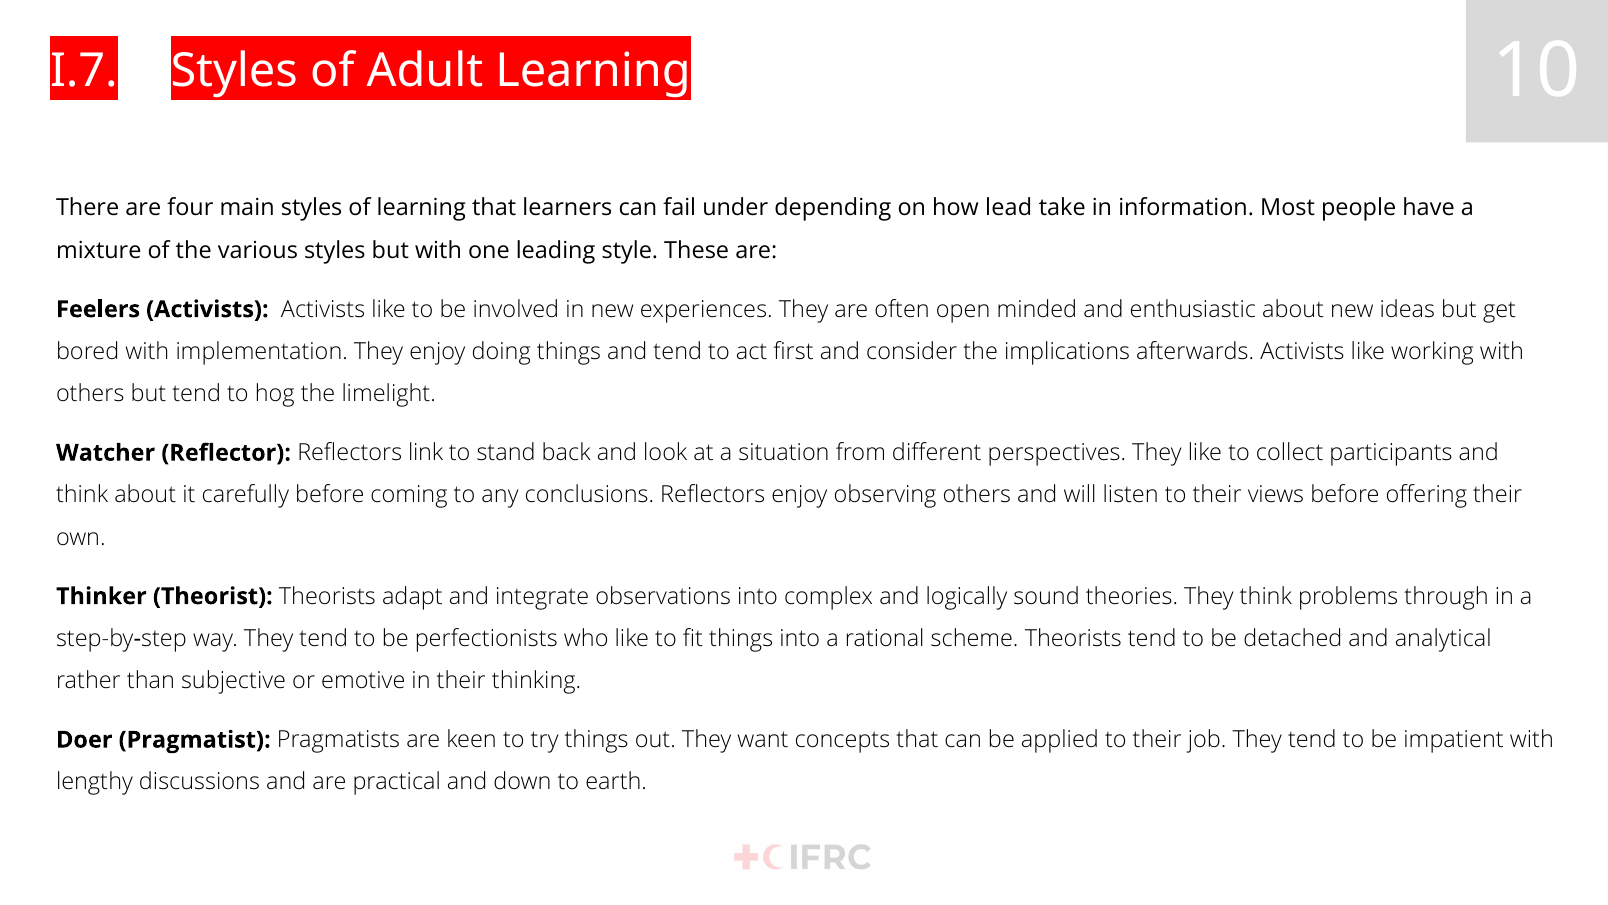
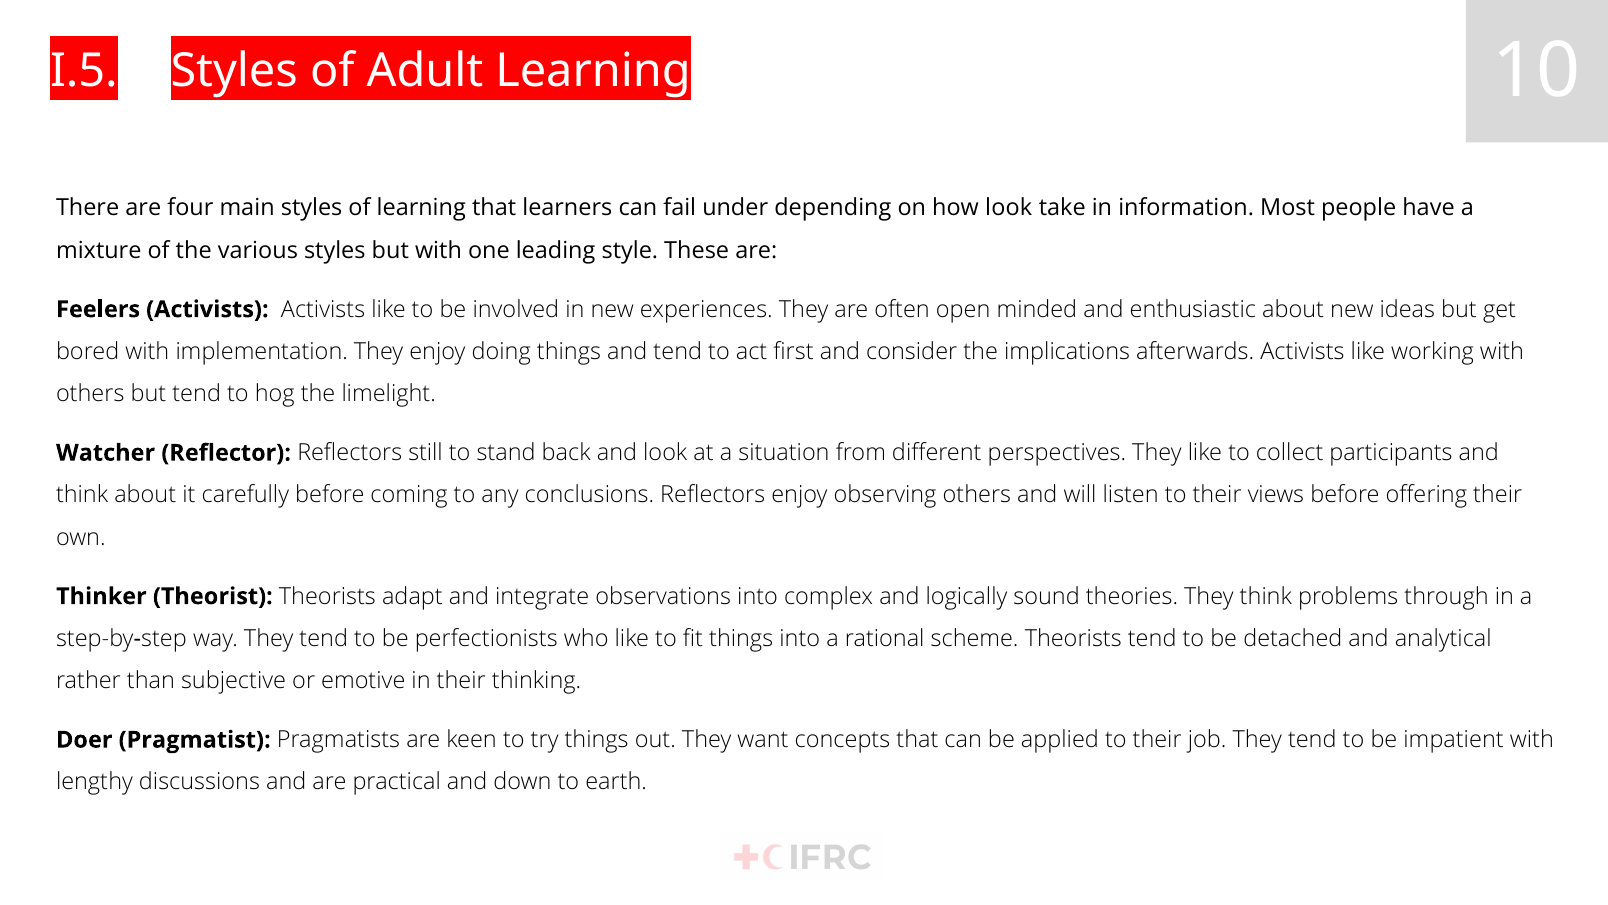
I.7: I.7 -> I.5 (84, 71)
how lead: lead -> look (1009, 208)
link: link -> still (426, 453)
